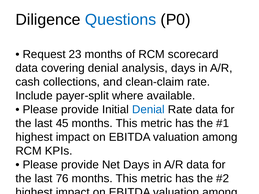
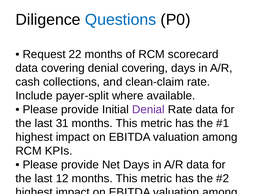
23: 23 -> 22 (75, 54)
denial analysis: analysis -> covering (145, 68)
Denial colour: blue -> purple (148, 110)
45: 45 -> 31 (62, 123)
76: 76 -> 12 (62, 179)
